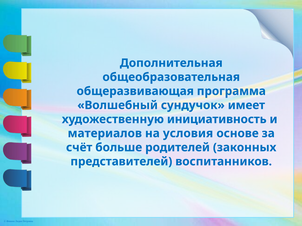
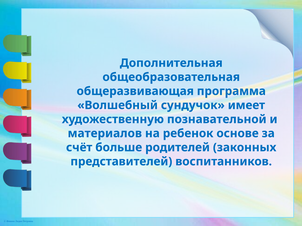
инициативность: инициативность -> познавательной (217, 120)
условия: условия -> ребенок (188, 134)
